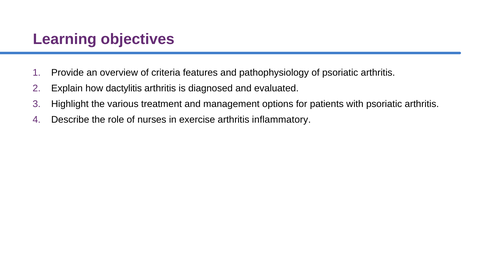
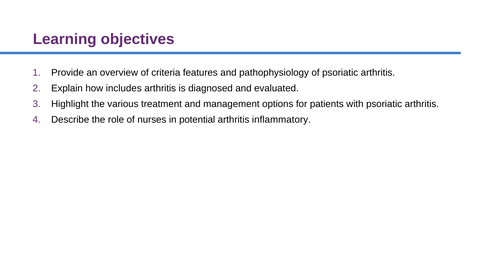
dactylitis: dactylitis -> includes (124, 88)
exercise: exercise -> potential (197, 120)
